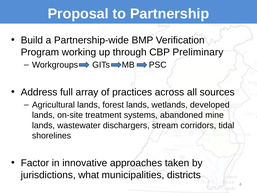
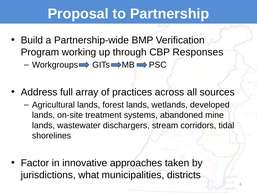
Preliminary: Preliminary -> Responses (198, 52)
